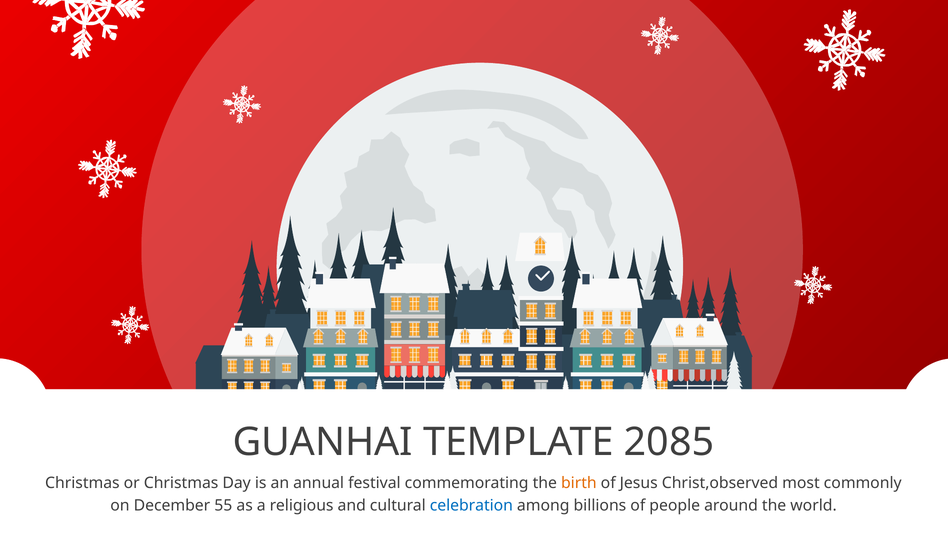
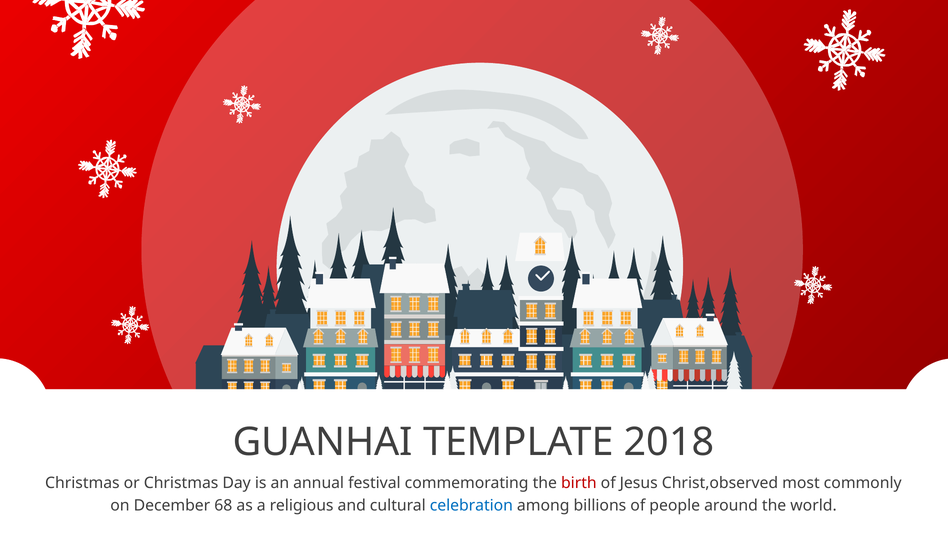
2085: 2085 -> 2018 (669, 443)
birth colour: orange -> red (579, 483)
55: 55 -> 68 (223, 506)
